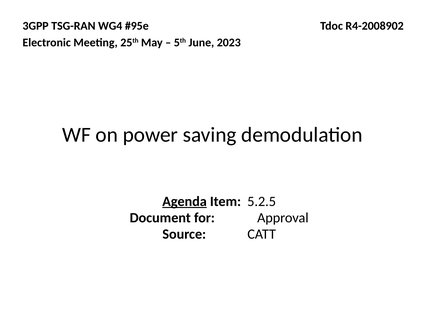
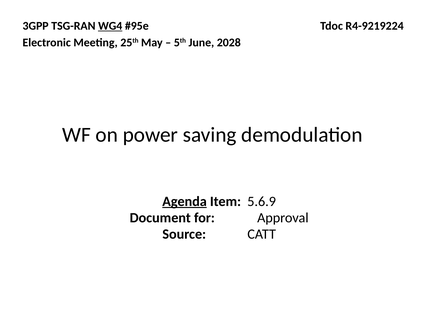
WG4 underline: none -> present (110, 26)
R4-2008902: R4-2008902 -> R4-9219224 (375, 26)
2023: 2023 -> 2028 (229, 42)
5.2.5: 5.2.5 -> 5.6.9 (262, 201)
